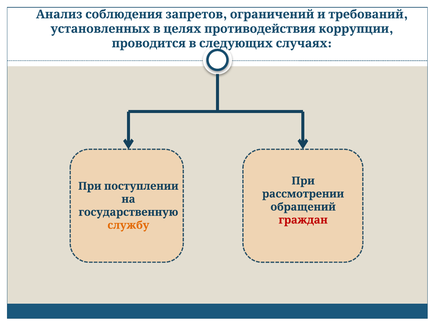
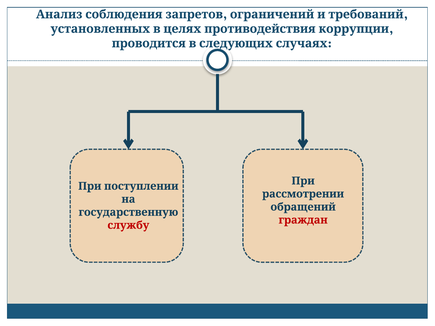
службу colour: orange -> red (128, 225)
